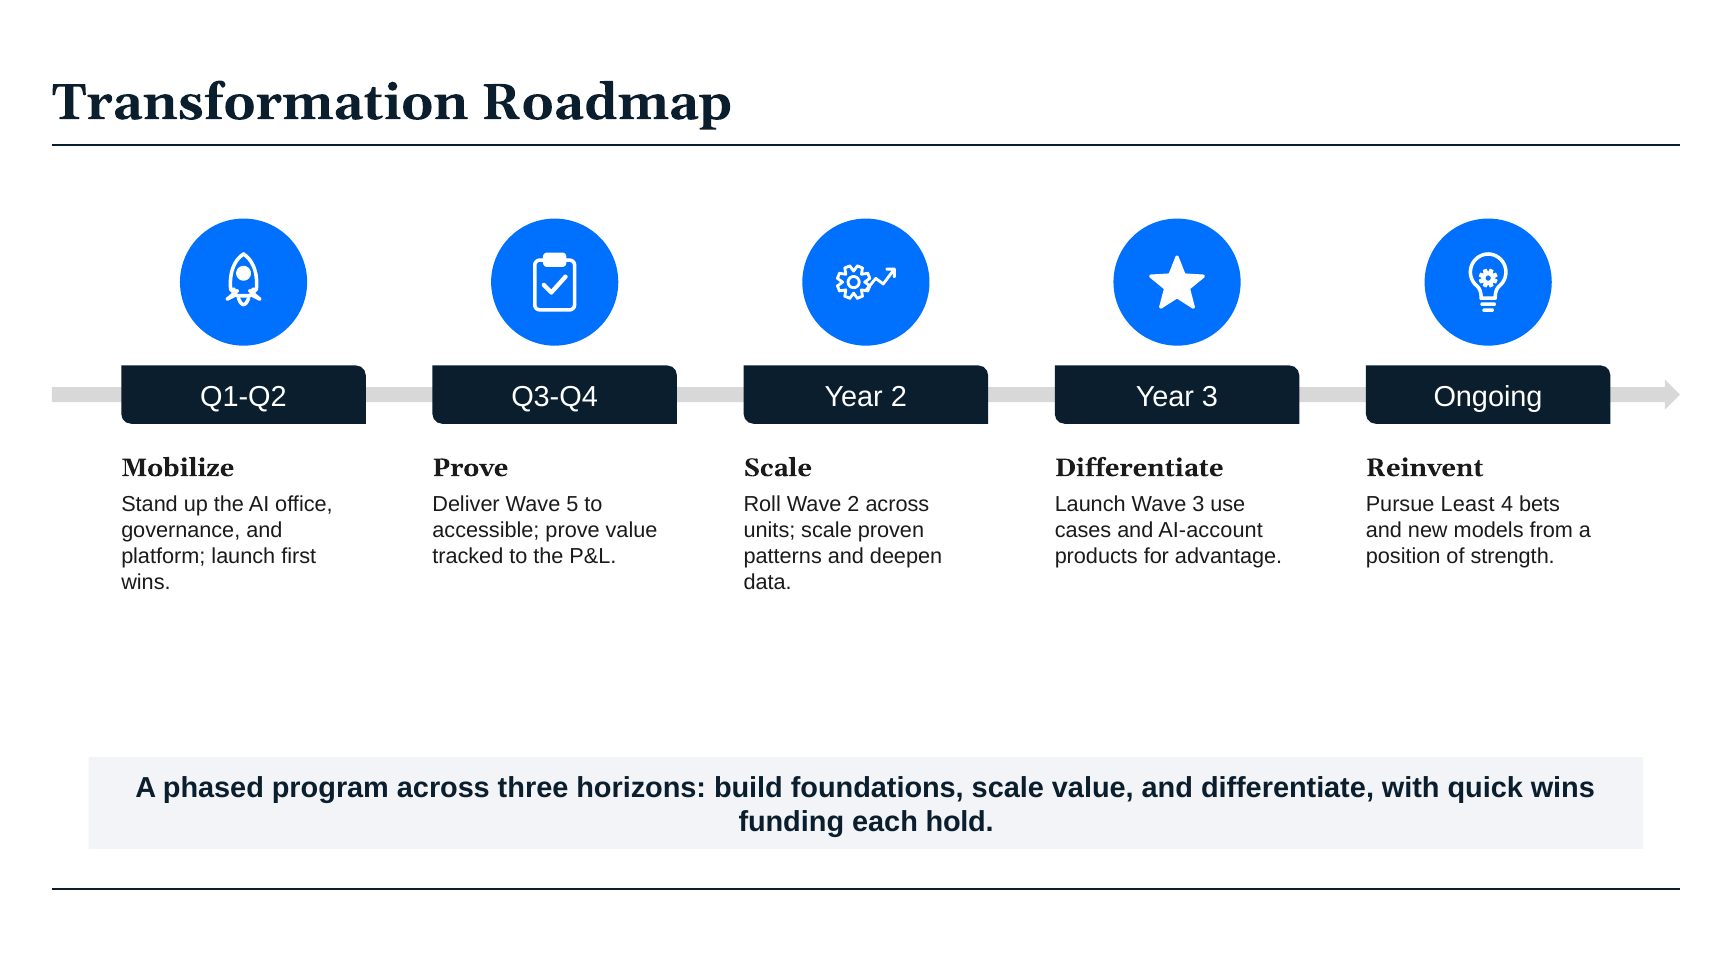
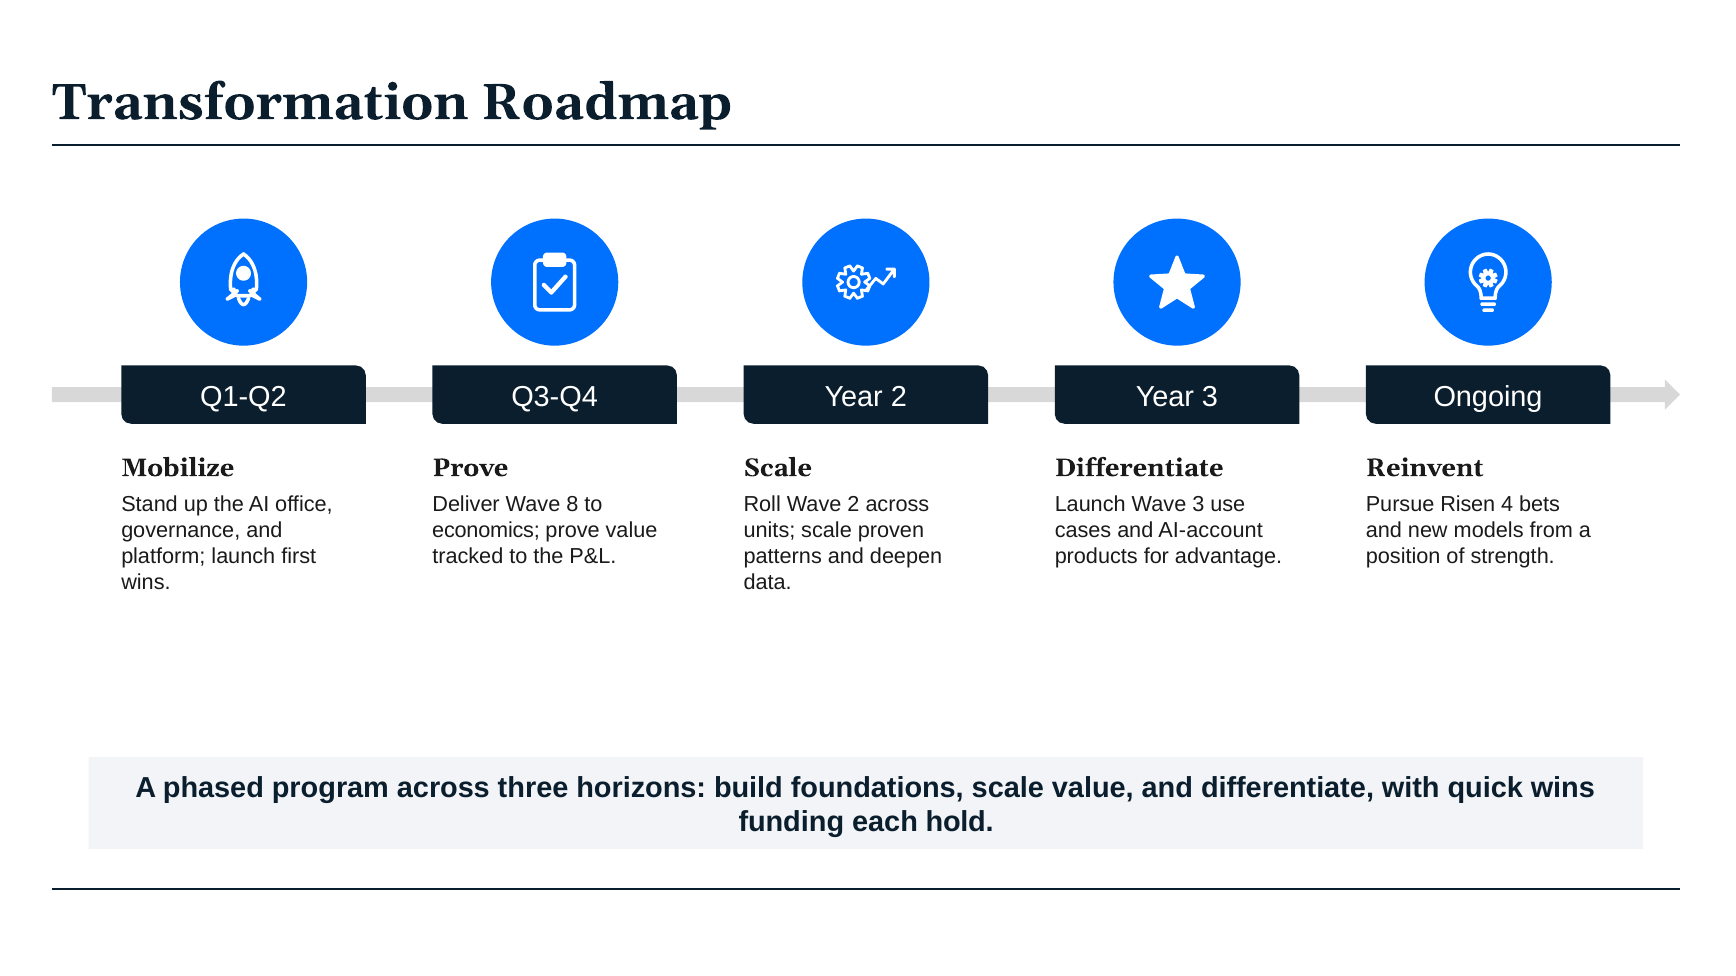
5: 5 -> 8 (572, 505)
Least: Least -> Risen (1468, 505)
accessible: accessible -> economics (486, 531)
